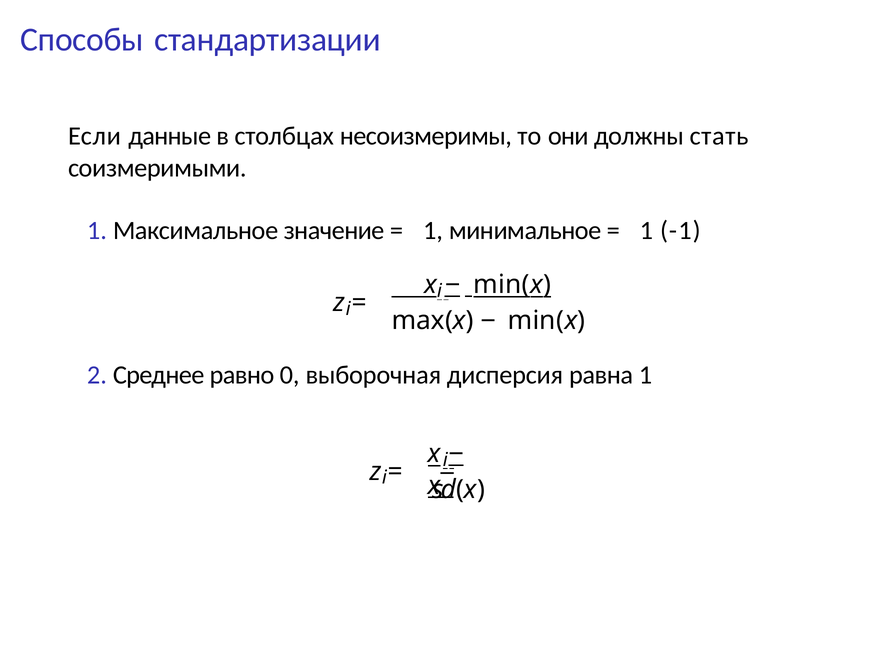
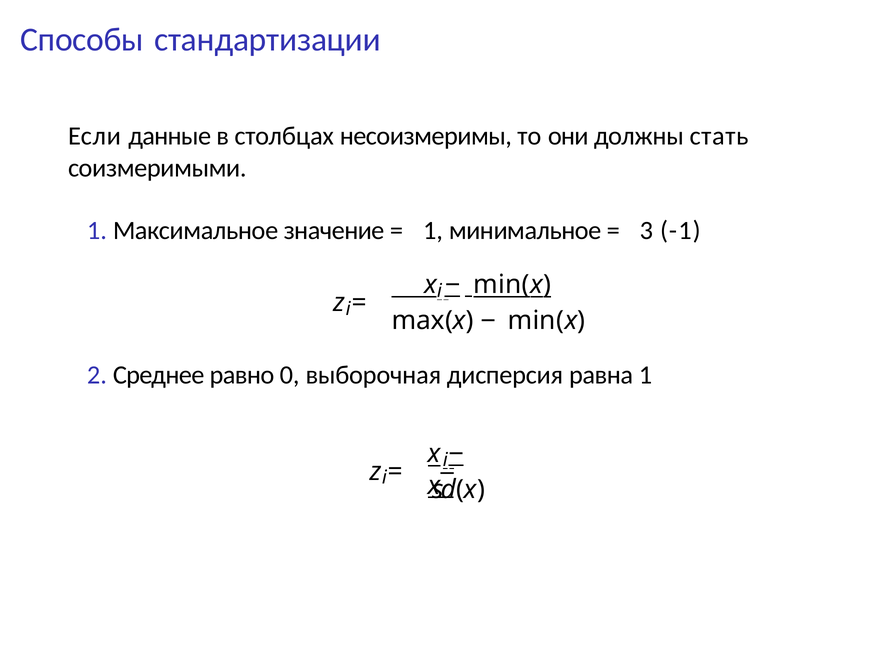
1: 1 -> 3 (646, 231)
